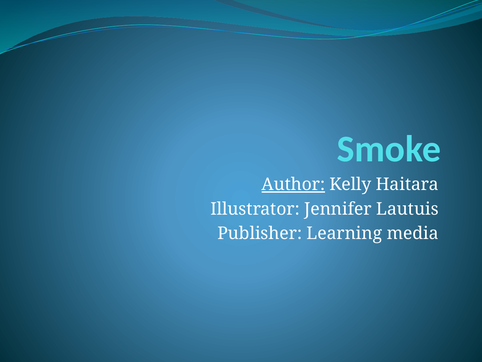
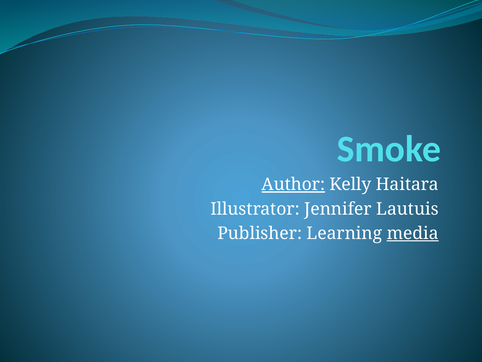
media underline: none -> present (413, 233)
